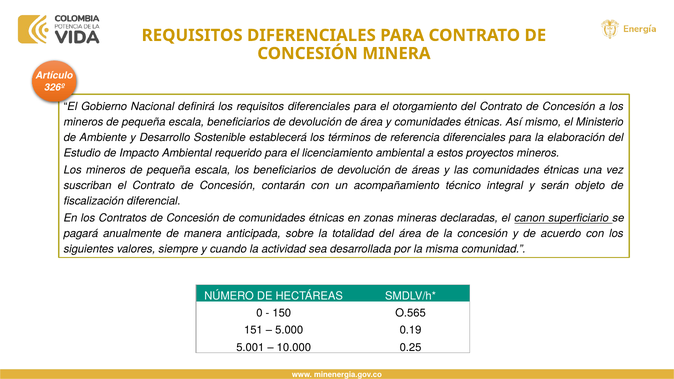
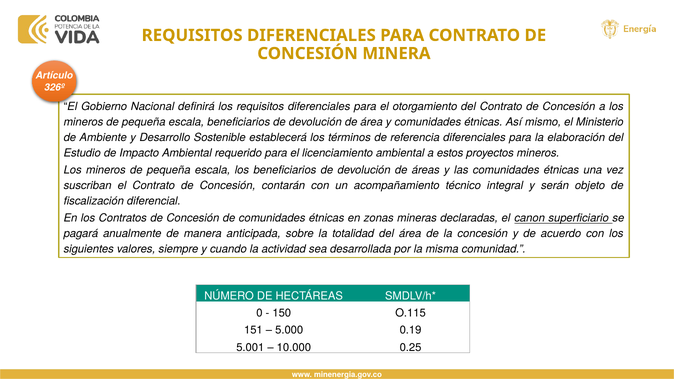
O.565: O.565 -> O.115 (411, 313)
